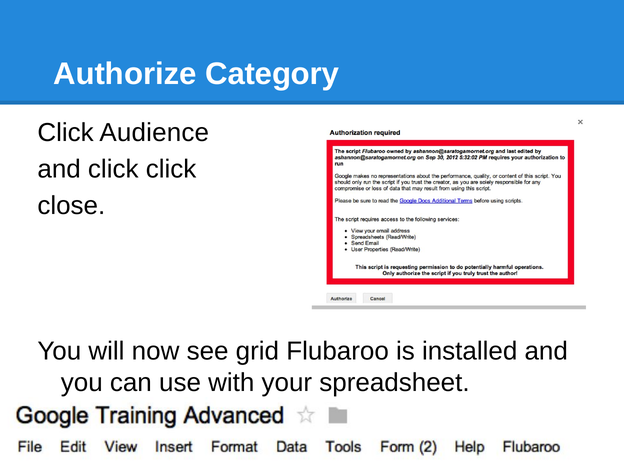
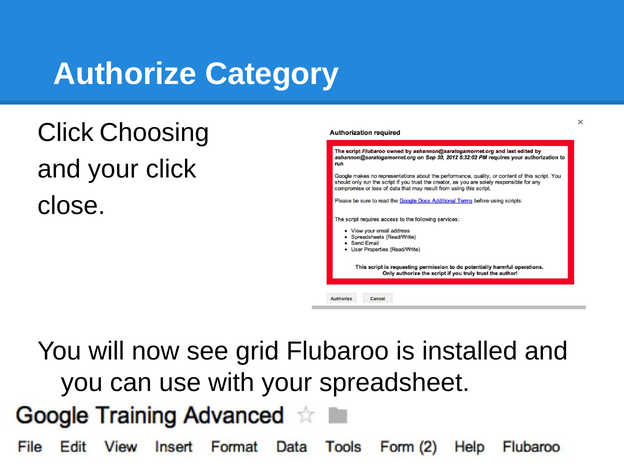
Audience: Audience -> Choosing (154, 133)
and click: click -> your (113, 169)
